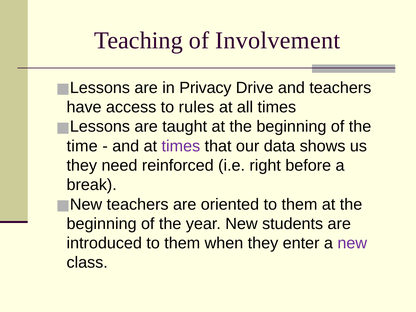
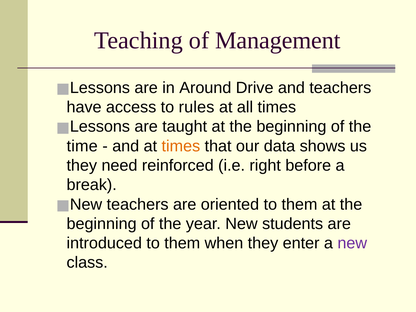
Involvement: Involvement -> Management (278, 40)
Privacy: Privacy -> Around (205, 88)
times colour: purple -> orange (181, 146)
